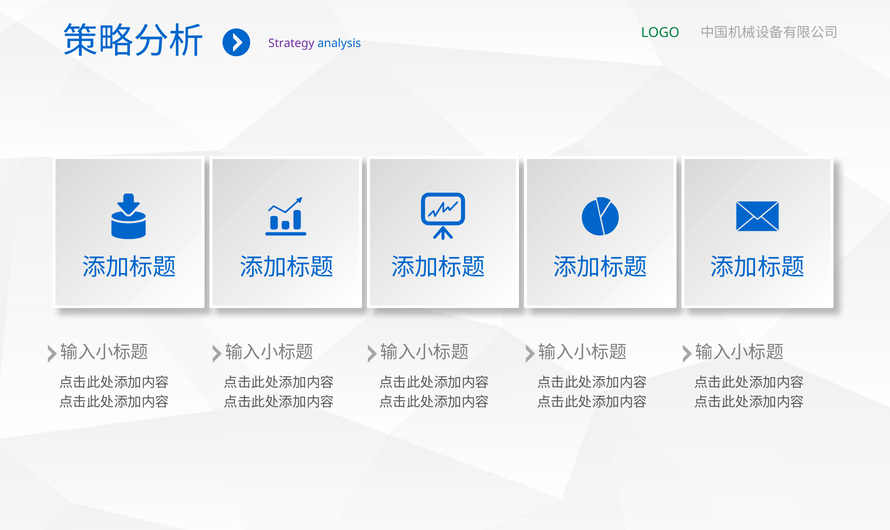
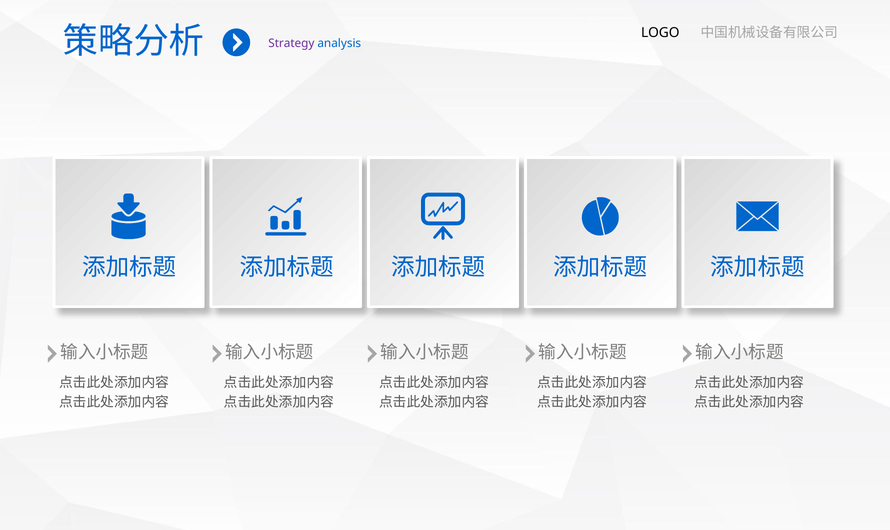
LOGO colour: green -> black (660, 33)
